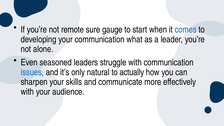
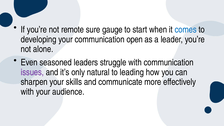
what: what -> open (135, 39)
issues colour: blue -> purple (32, 72)
actually: actually -> leading (132, 72)
